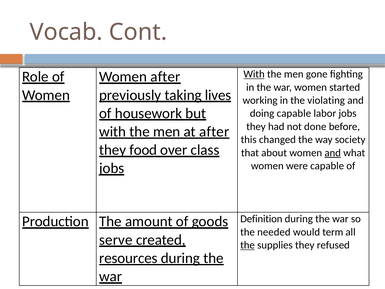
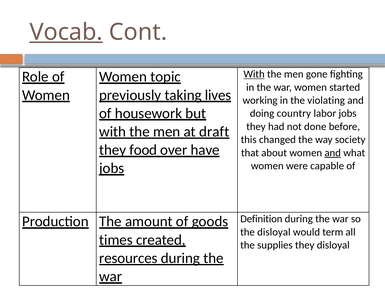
Vocab underline: none -> present (66, 32)
Women after: after -> topic (166, 77)
doing capable: capable -> country (294, 113)
at after: after -> draft (214, 132)
class: class -> have (205, 150)
the needed: needed -> disloyal (274, 232)
serve: serve -> times (116, 240)
the underline: present -> none (248, 245)
they refused: refused -> disloyal (333, 245)
